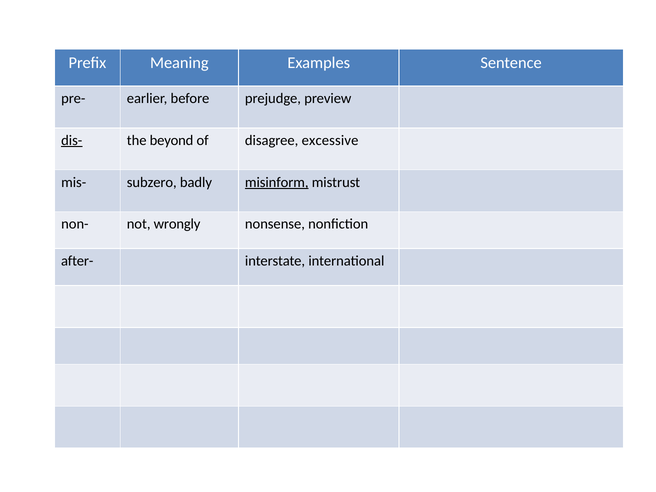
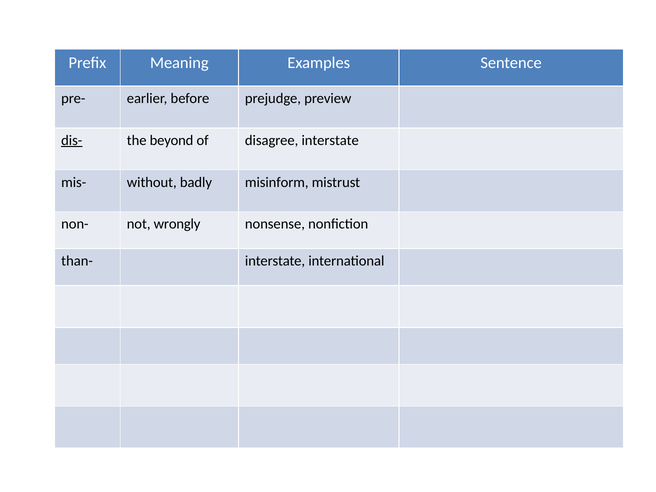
disagree excessive: excessive -> interstate (330, 140)
subzero: subzero -> without (152, 182)
misinform underline: present -> none (277, 182)
after-: after- -> than- (77, 261)
